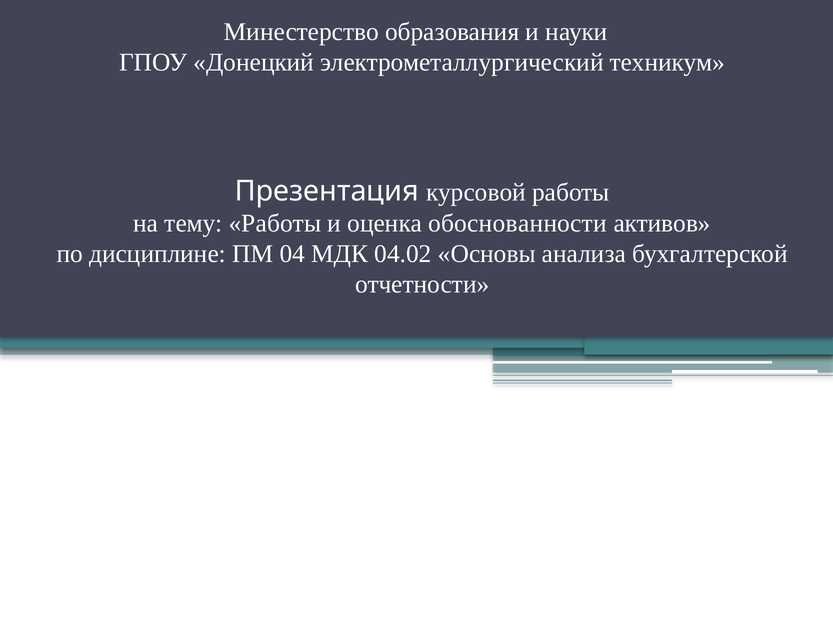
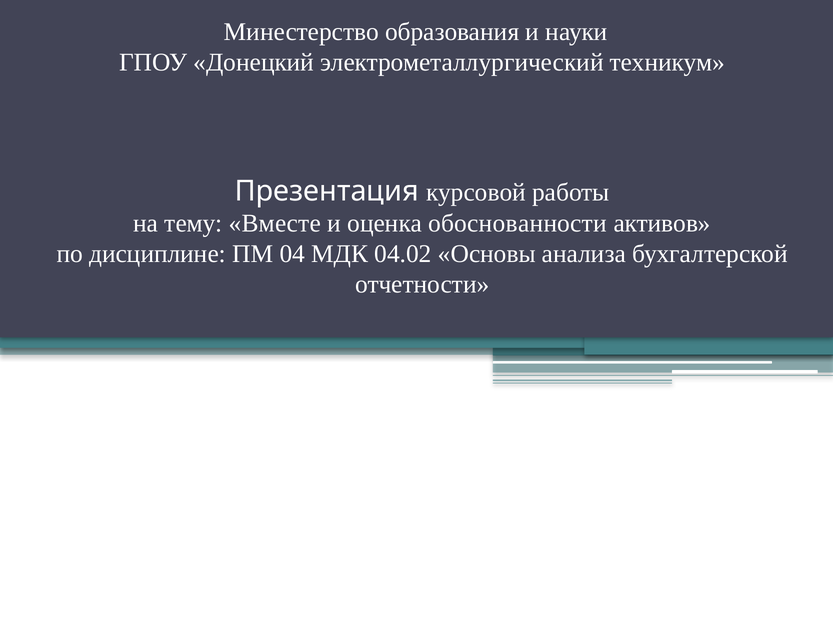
тему Работы: Работы -> Вместе (275, 223)
